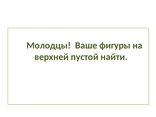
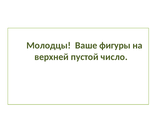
найти: найти -> число (114, 57)
